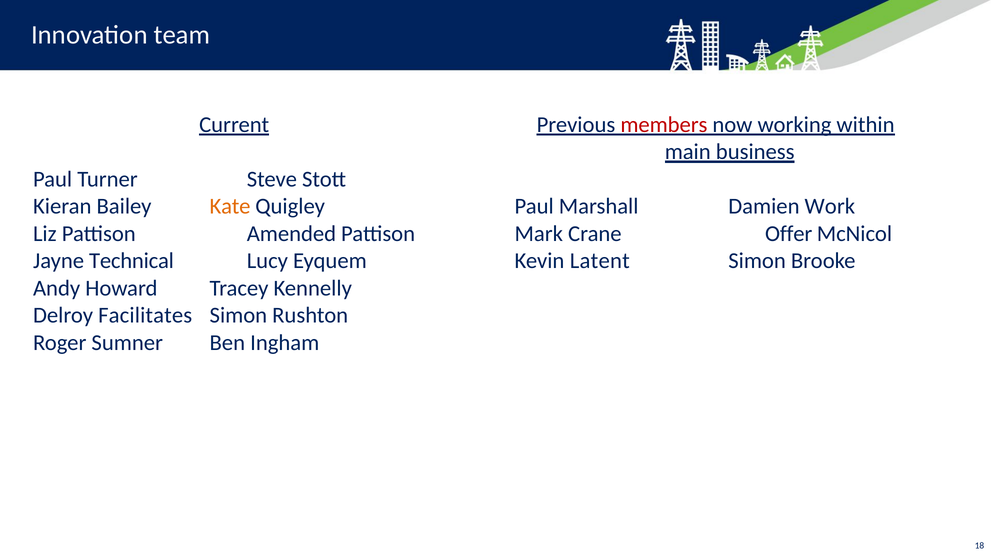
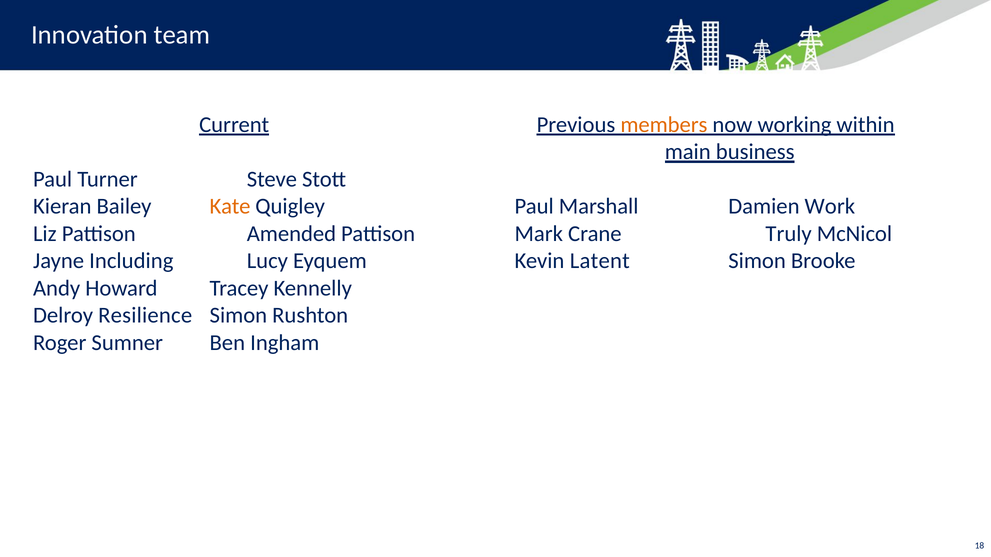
members colour: red -> orange (664, 125)
Offer: Offer -> Truly (789, 234)
Technical: Technical -> Including (131, 261)
Facilitates: Facilitates -> Resilience (145, 316)
